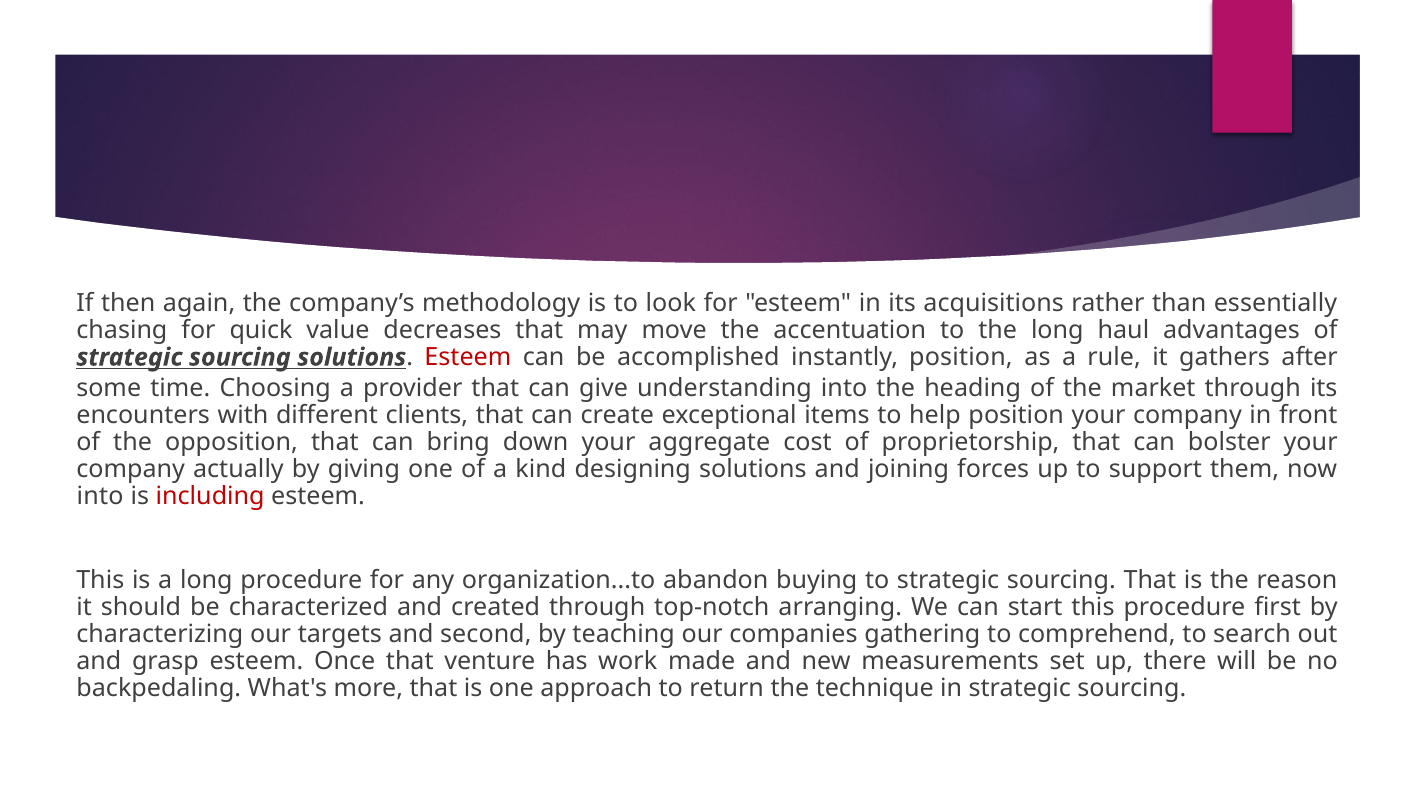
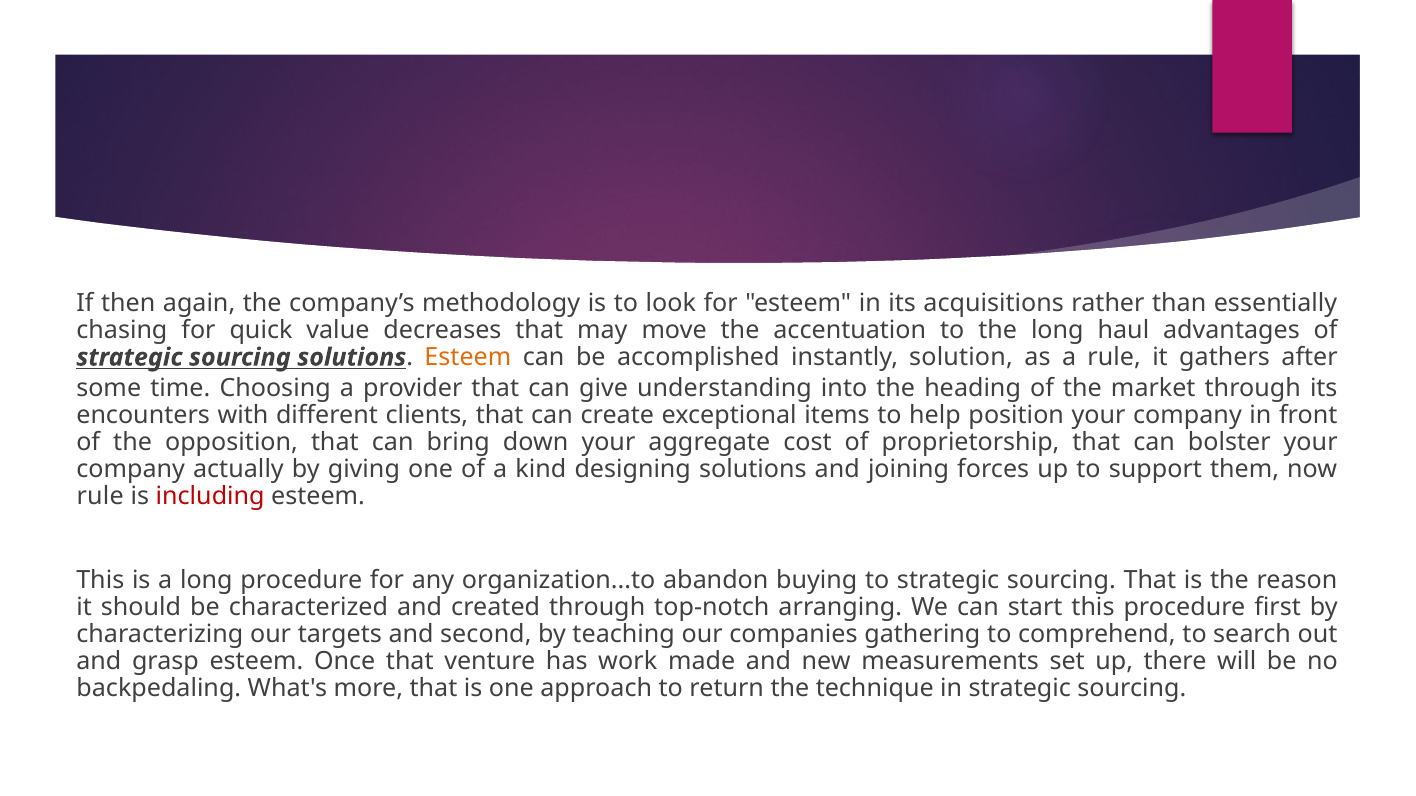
Esteem colour: red -> orange (468, 358)
instantly position: position -> solution (961, 358)
into: into -> rule (100, 497)
